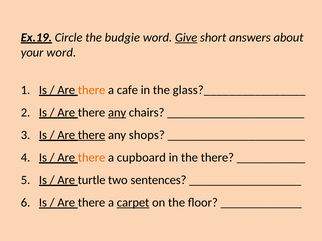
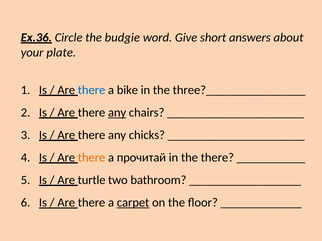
Ex.19: Ex.19 -> Ex.36 (36, 38)
Give underline: present -> none (186, 38)
your word: word -> plate (61, 53)
there colour: orange -> blue (92, 90)
cafe: cafe -> bike (127, 90)
glass?________________: glass?________________ -> three?________________ (239, 90)
there underline: present -> none (92, 135)
shops: shops -> chicks (147, 135)
cupboard: cupboard -> прочитай (141, 158)
sentences: sentences -> bathroom (158, 180)
